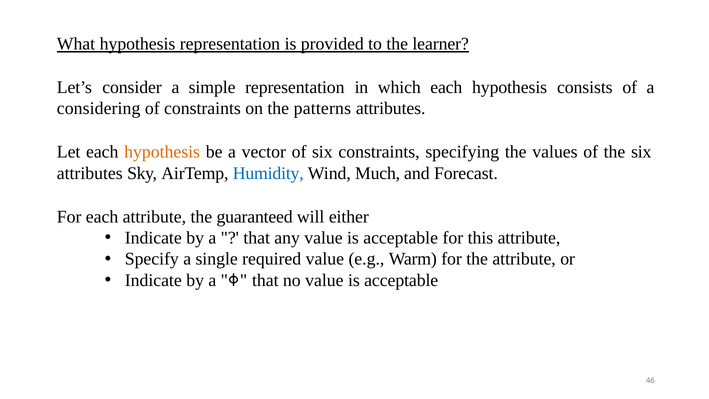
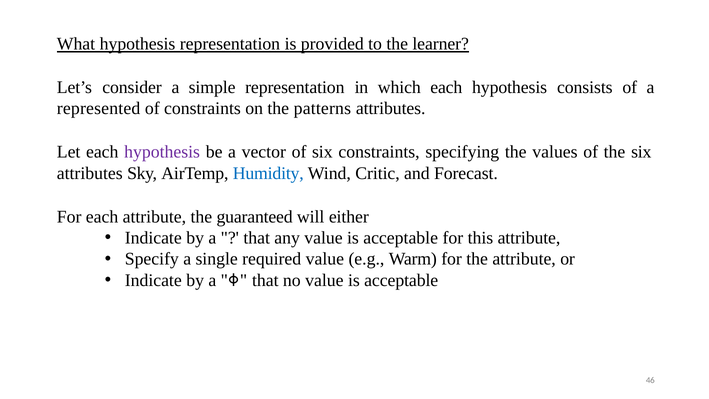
considering: considering -> represented (99, 109)
hypothesis colour: orange -> purple (162, 152)
Much: Much -> Critic (378, 173)
